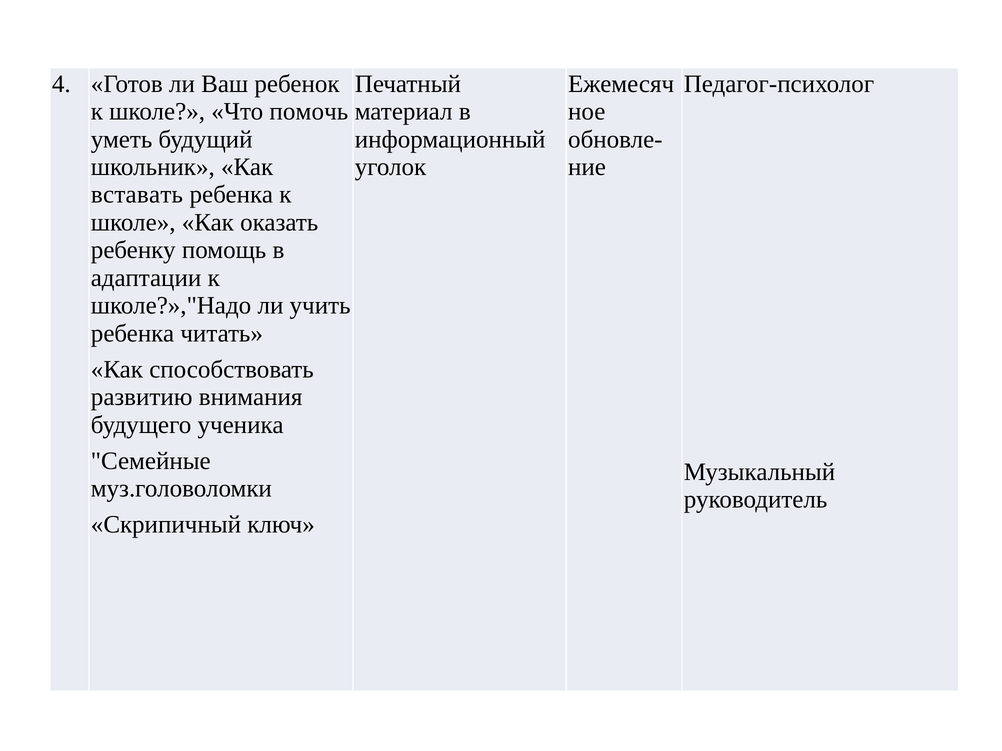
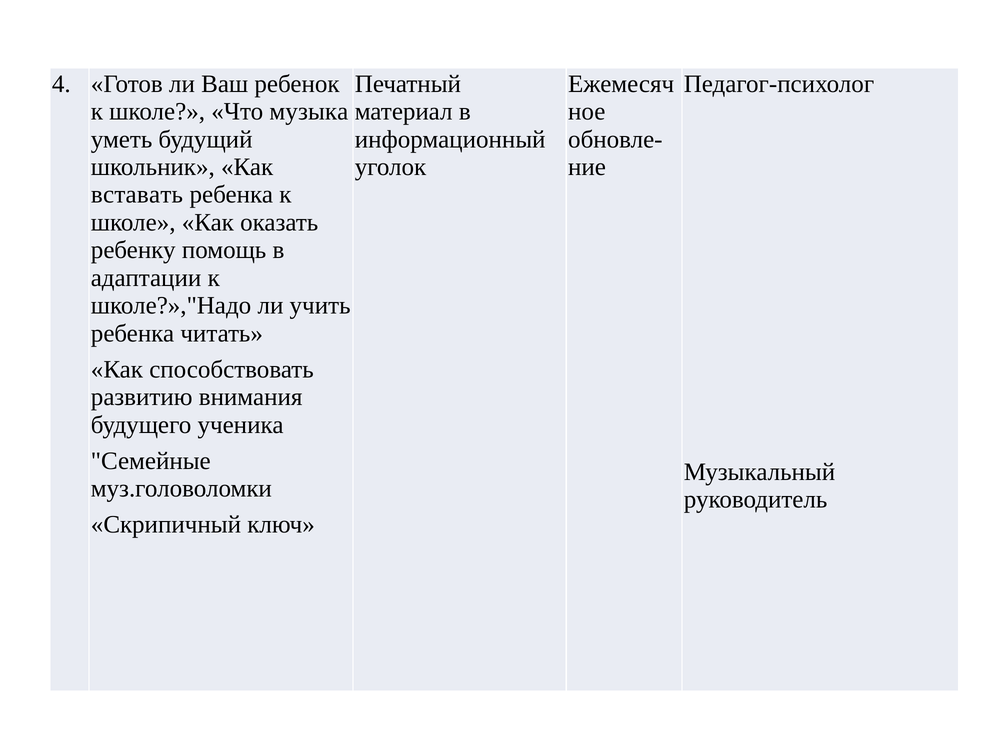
помочь: помочь -> музыка (309, 112)
